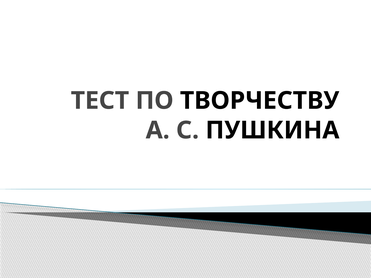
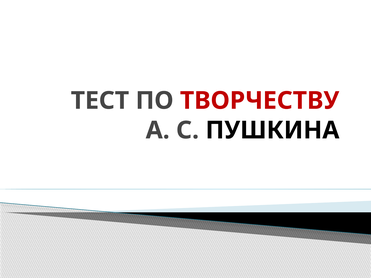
ТВОРЧЕСТВУ colour: black -> red (260, 101)
